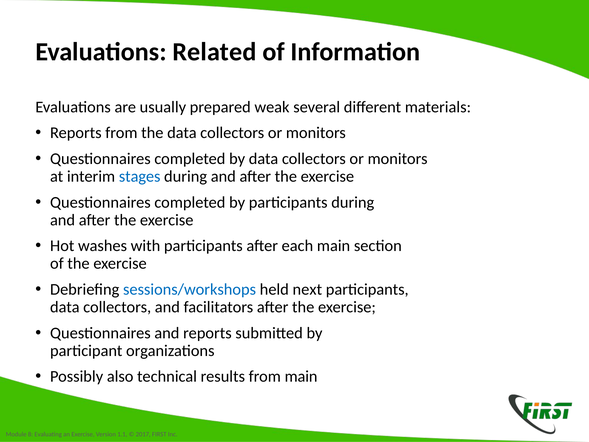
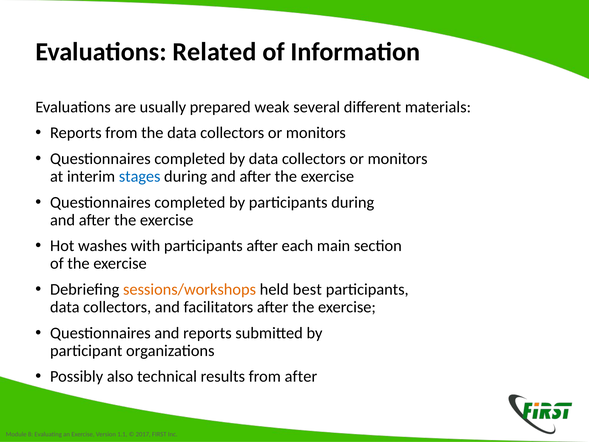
sessions/workshops colour: blue -> orange (190, 289)
next: next -> best (307, 289)
from main: main -> after (301, 376)
